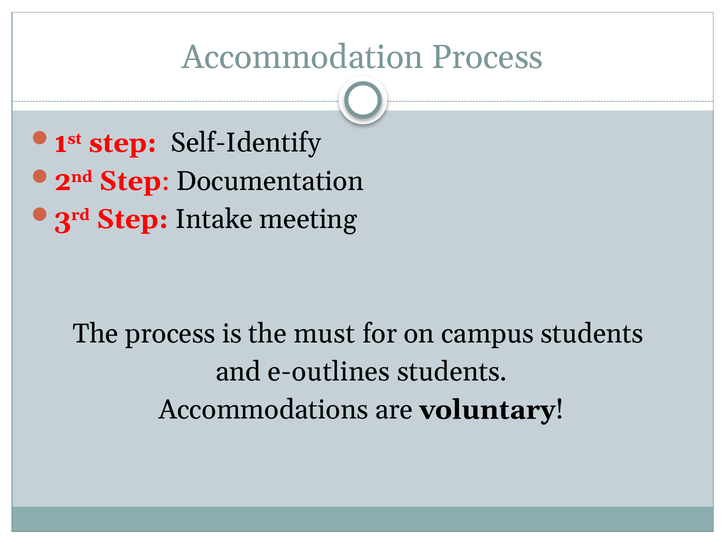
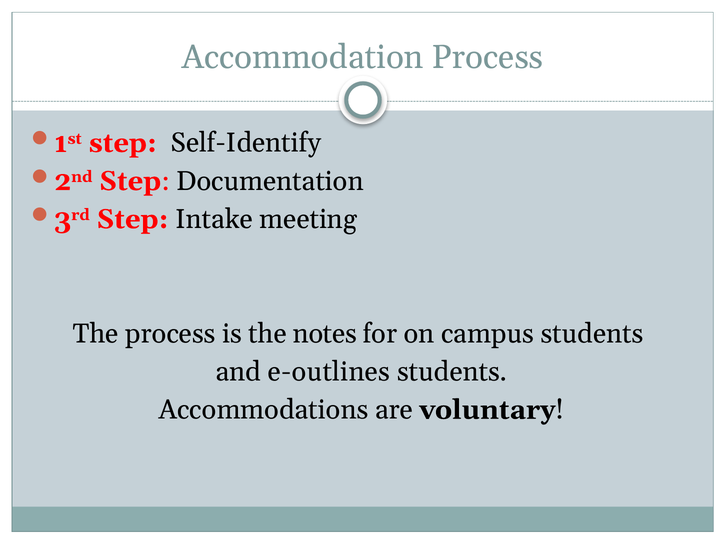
must: must -> notes (325, 334)
